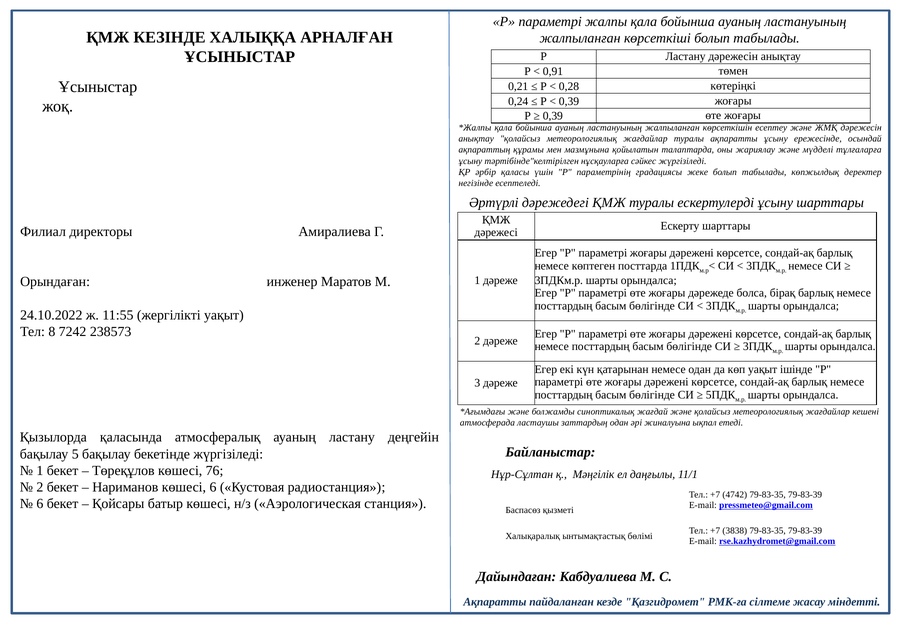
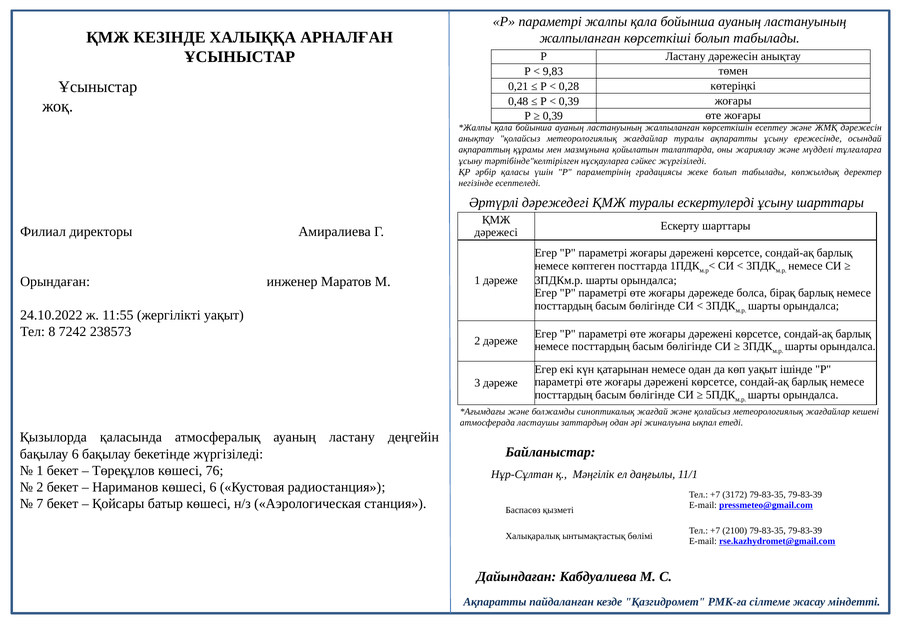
0,91: 0,91 -> 9,83 (553, 71)
0,24: 0,24 -> 0,48 (518, 101)
бақылау 5: 5 -> 6 (75, 454)
4742: 4742 -> 3172 (735, 495)
6: 6 -> 7 (40, 504)
3838: 3838 -> 2100 (735, 531)
